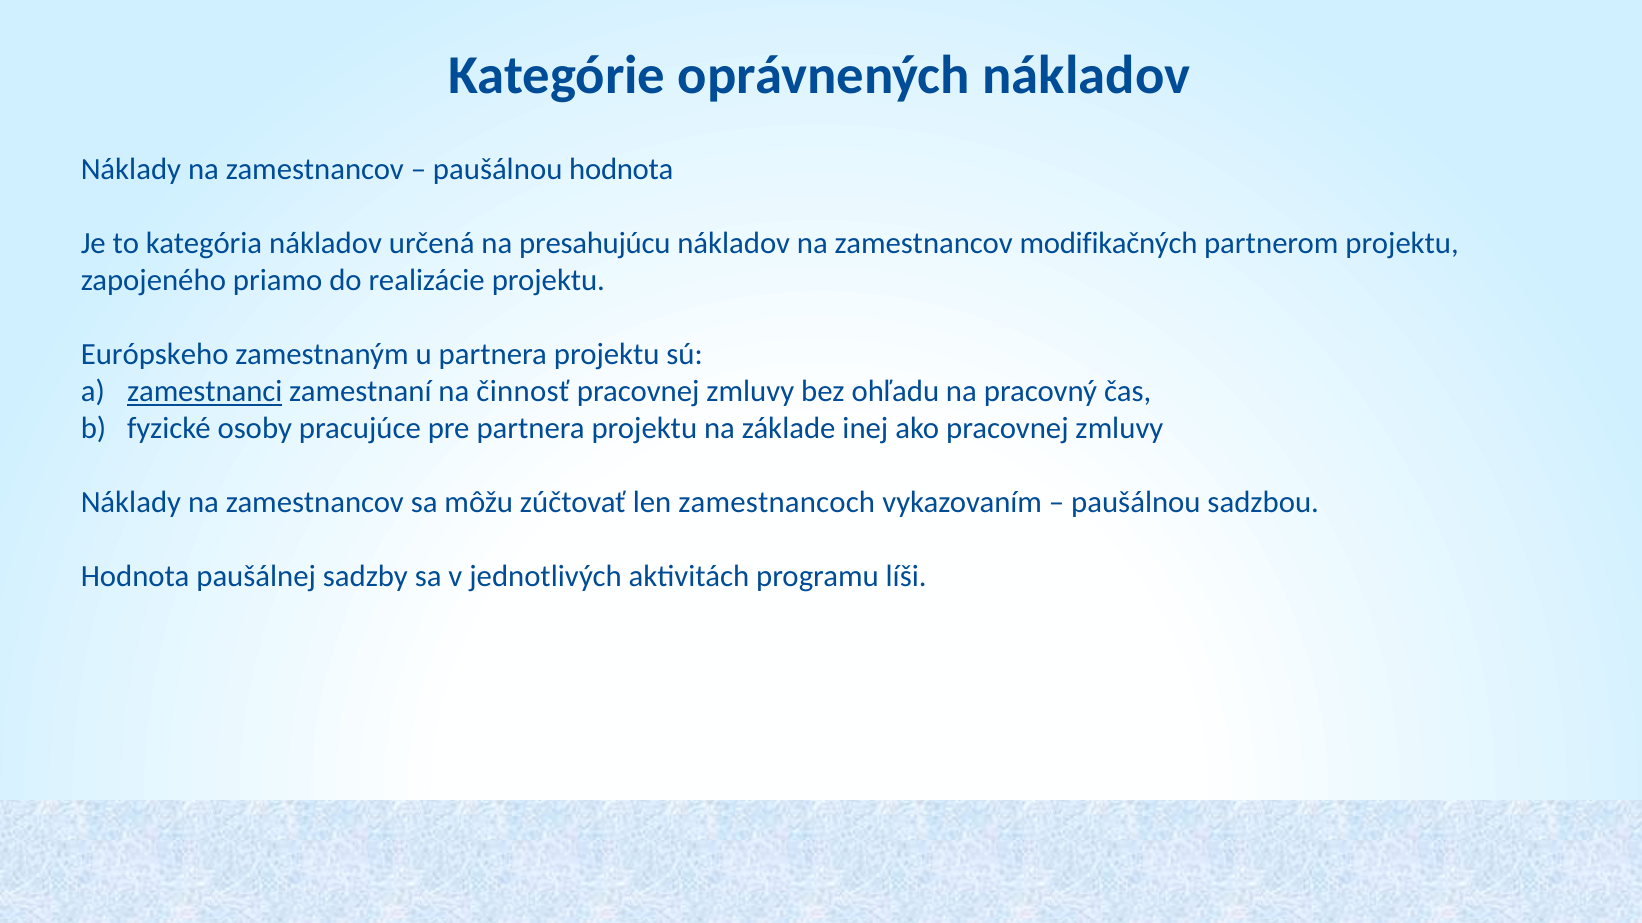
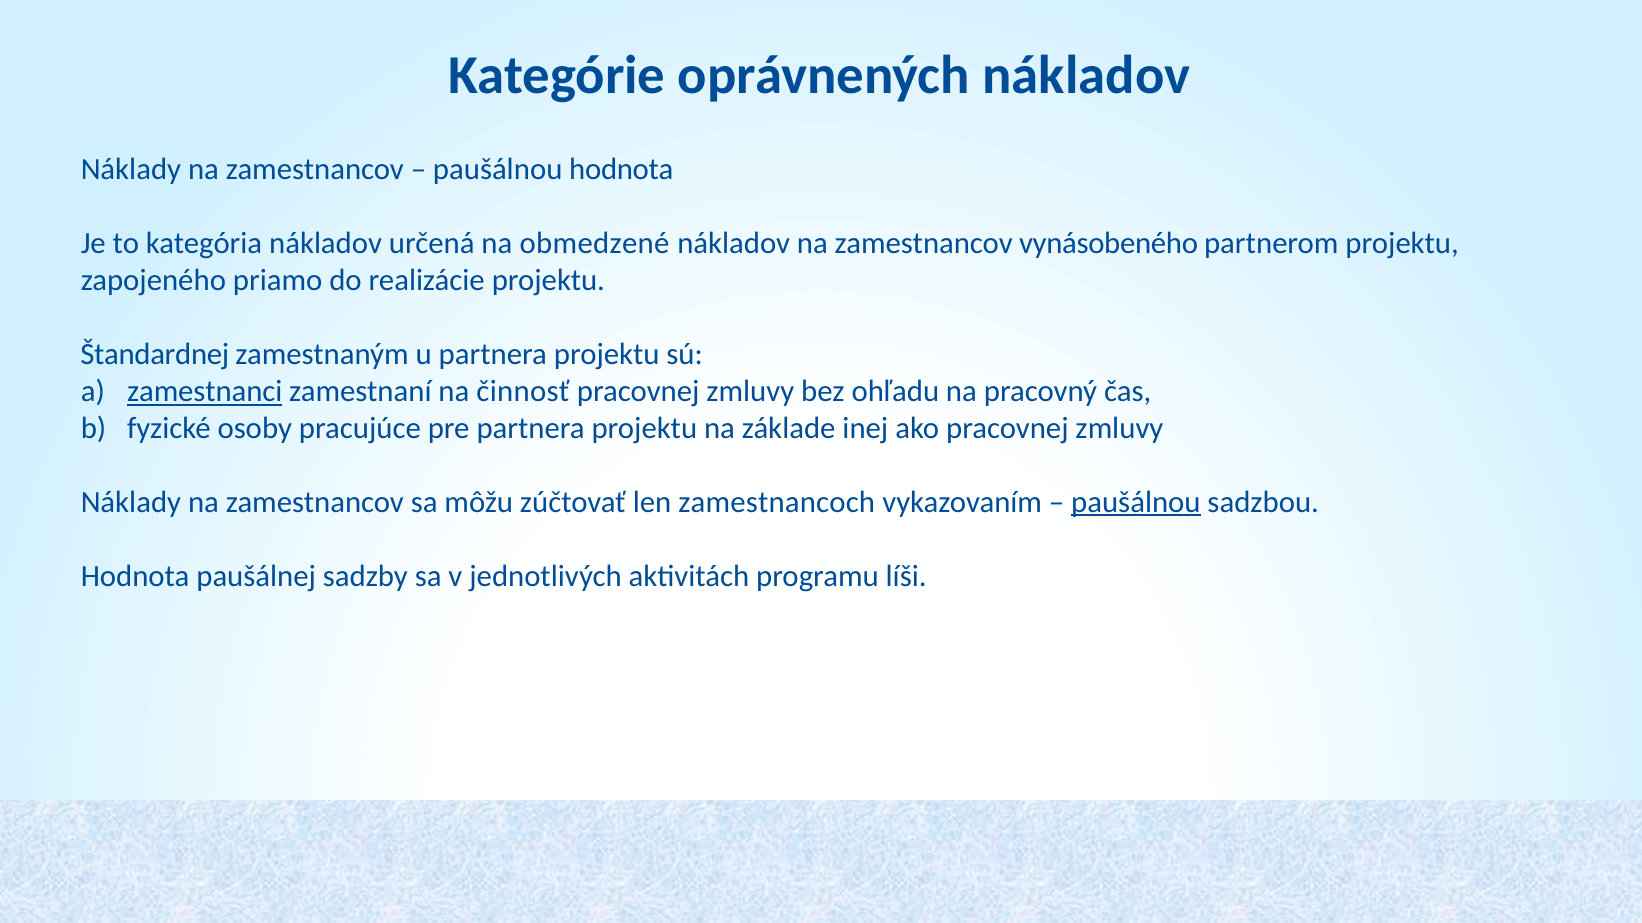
presahujúcu: presahujúcu -> obmedzené (595, 244)
modifikačných: modifikačných -> vynásobeného (1109, 244)
Európskeho: Európskeho -> Štandardnej (155, 355)
paušálnou underline: none -> present (1136, 502)
